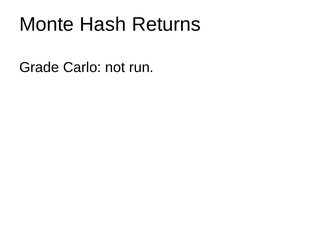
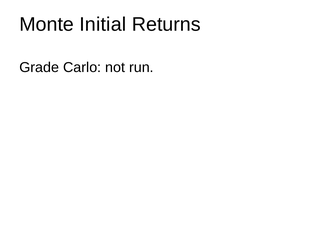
Hash: Hash -> Initial (103, 24)
